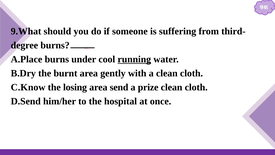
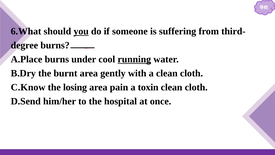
9.What: 9.What -> 6.What (26, 31)
you underline: none -> present (81, 31)
send: send -> pain (119, 87)
prize: prize -> toxin (148, 87)
